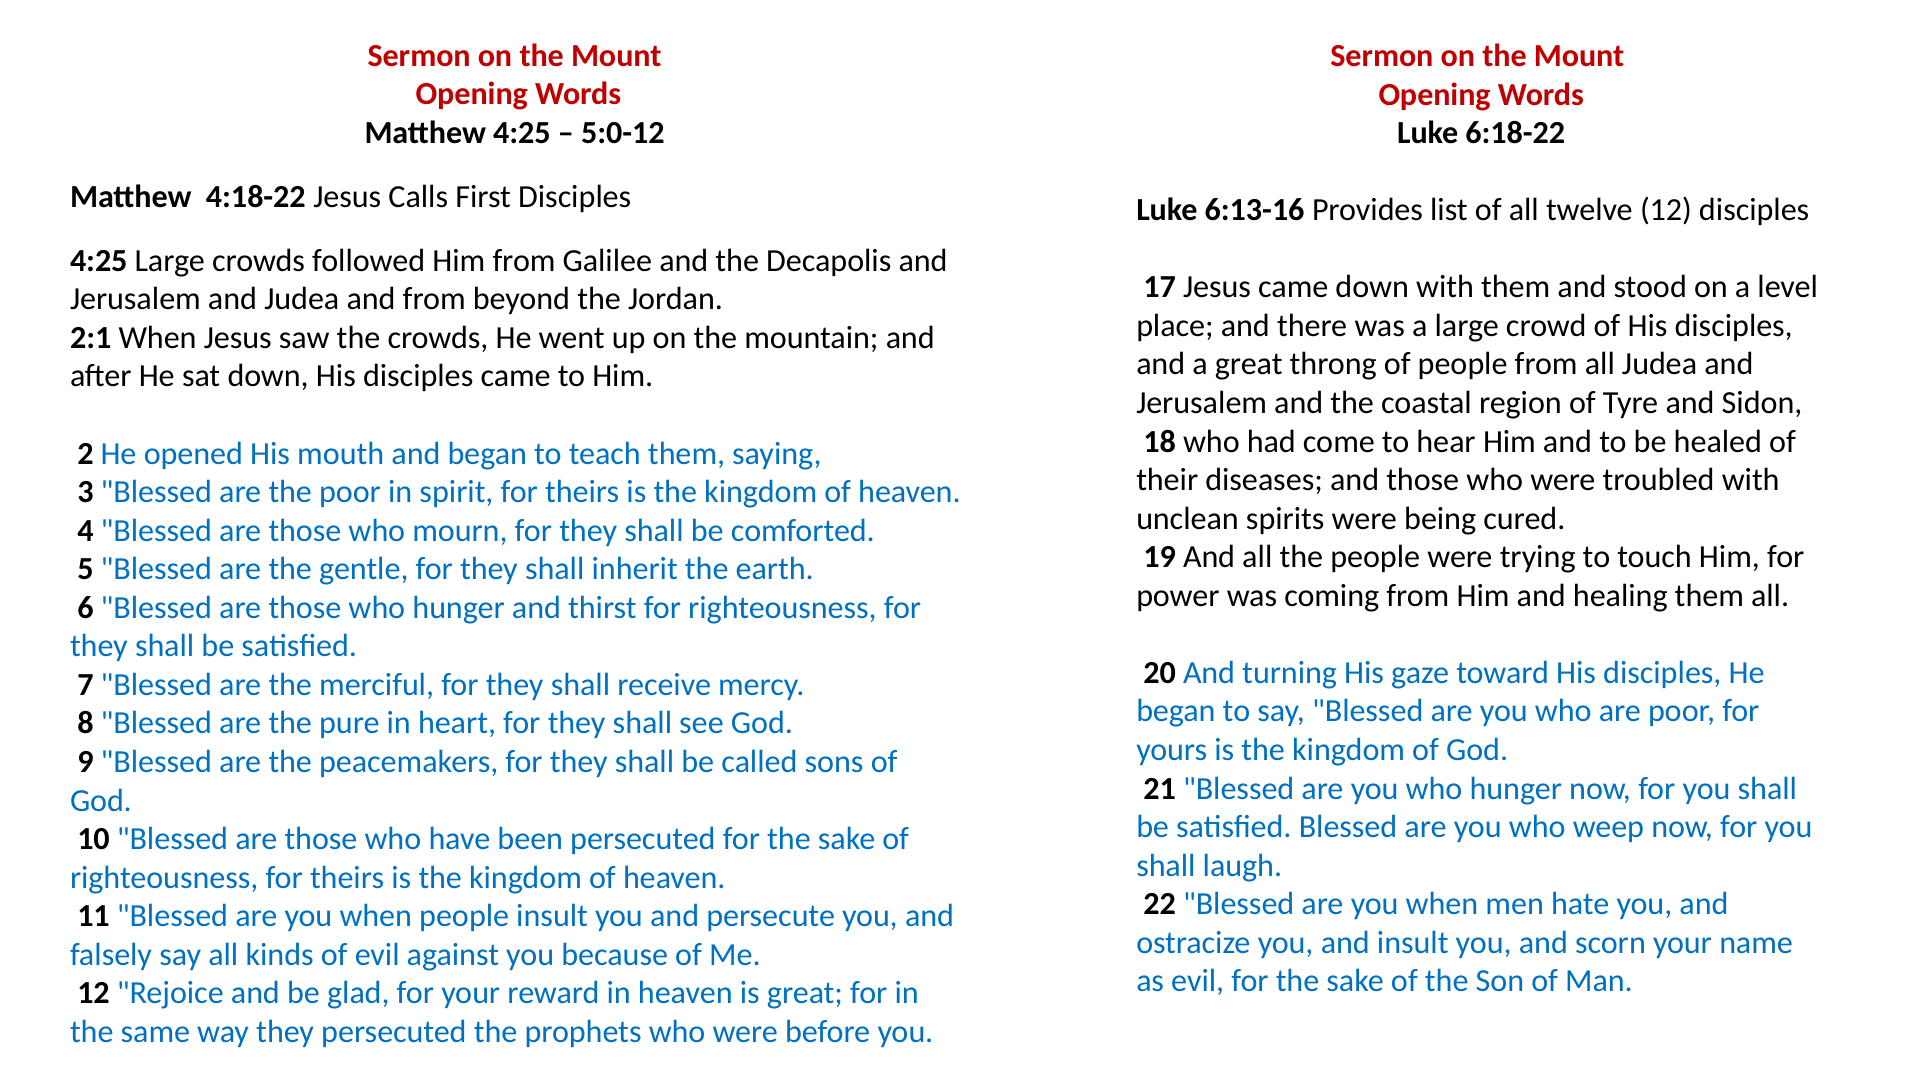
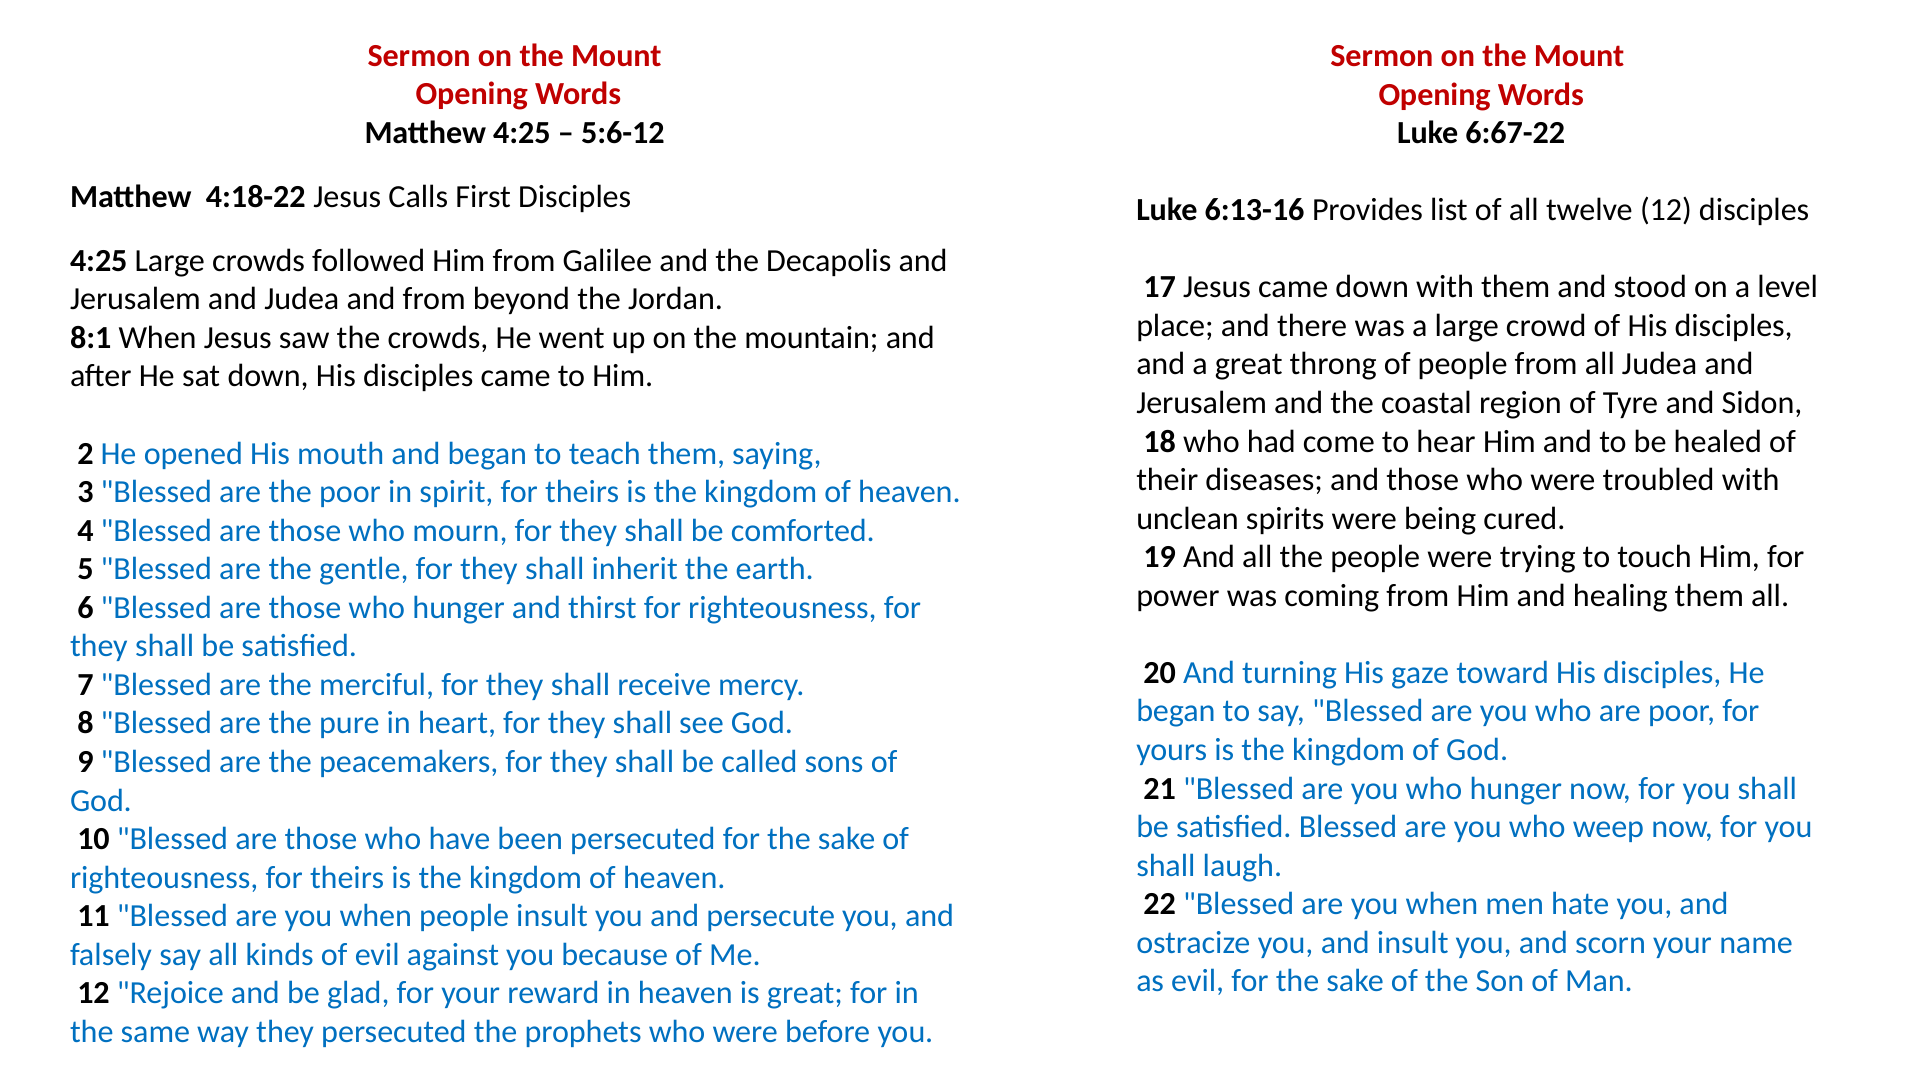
5:0-12: 5:0-12 -> 5:6-12 (623, 133)
6:18-22: 6:18-22 -> 6:67-22 (1515, 133)
2:1: 2:1 -> 8:1 (91, 338)
